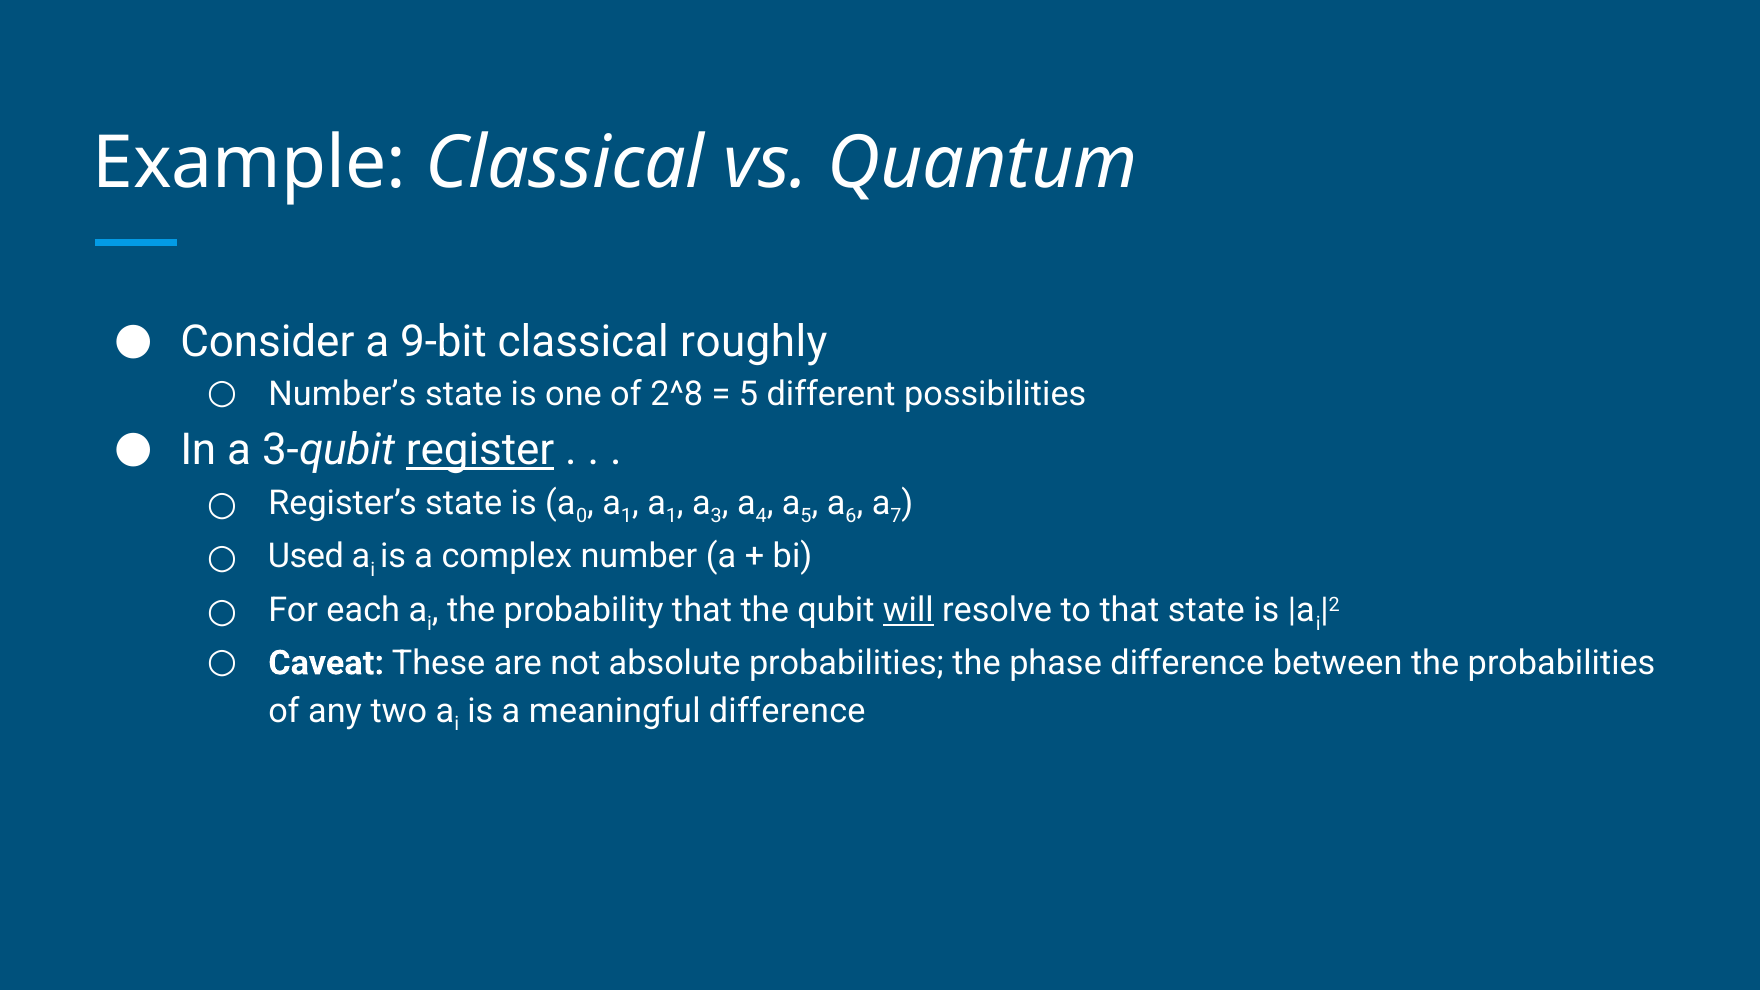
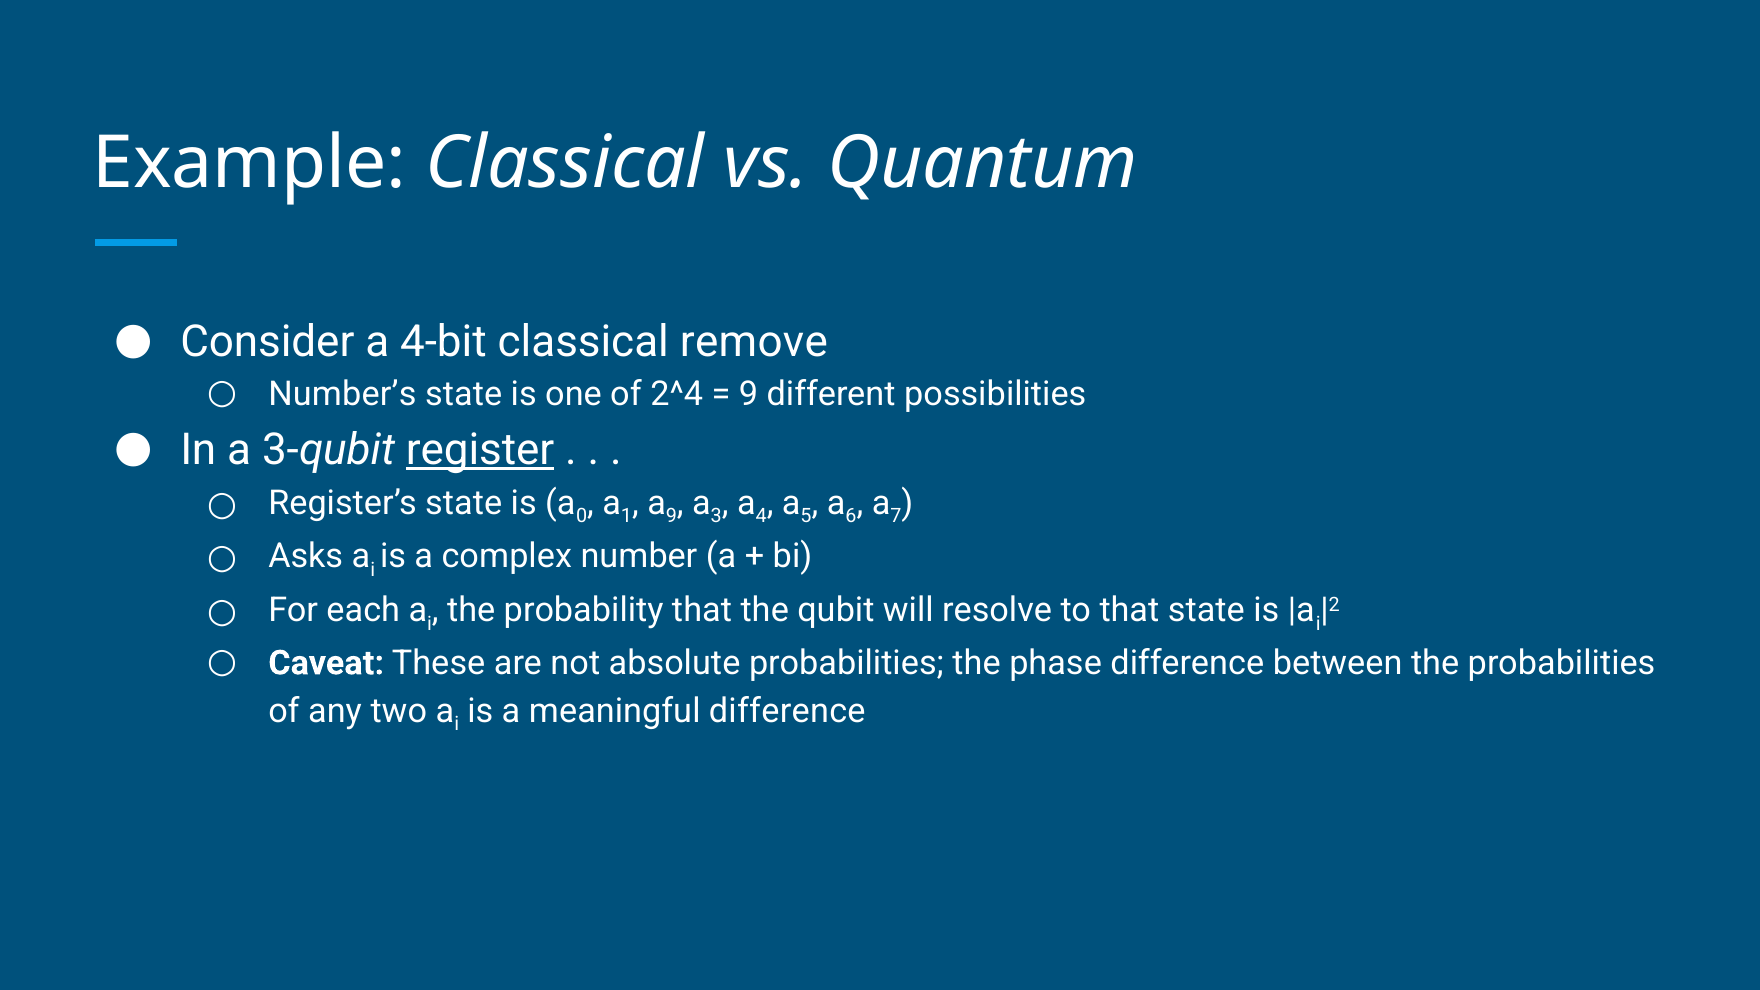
9-bit: 9-bit -> 4-bit (443, 342)
roughly: roughly -> remove (754, 342)
2^8: 2^8 -> 2^4 (677, 394)
5: 5 -> 9 (748, 394)
1: 1 -> 9 (671, 516)
Used: Used -> Asks (306, 557)
will underline: present -> none (908, 610)
